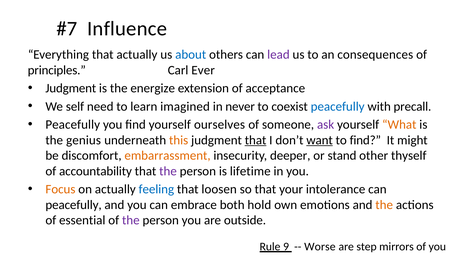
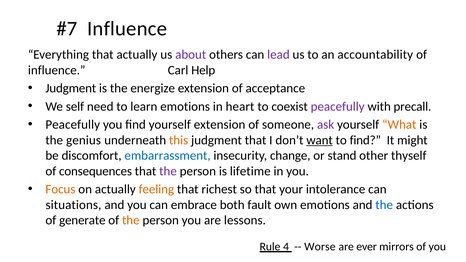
about colour: blue -> purple (191, 55)
consequences: consequences -> accountability (375, 55)
principles: principles -> influence (57, 70)
Ever: Ever -> Help (203, 70)
learn imagined: imagined -> emotions (185, 106)
never: never -> heart (240, 106)
peacefully colour: blue -> purple (338, 106)
yourself ourselves: ourselves -> extension (220, 125)
that underline: present -> none (256, 140)
embarrassment colour: orange -> blue (168, 156)
deeper: deeper -> change (290, 156)
accountability: accountability -> consequences (96, 171)
feeling colour: blue -> orange (156, 189)
loosen: loosen -> richest (219, 189)
peacefully: peacefully -> situations (73, 205)
hold: hold -> fault (259, 205)
the colour: orange -> blue (384, 205)
essential: essential -> generate (82, 220)
the colour: purple -> orange (131, 220)
outside: outside -> lessons (245, 220)
9: 9 -> 4 (286, 247)
step: step -> ever (367, 247)
